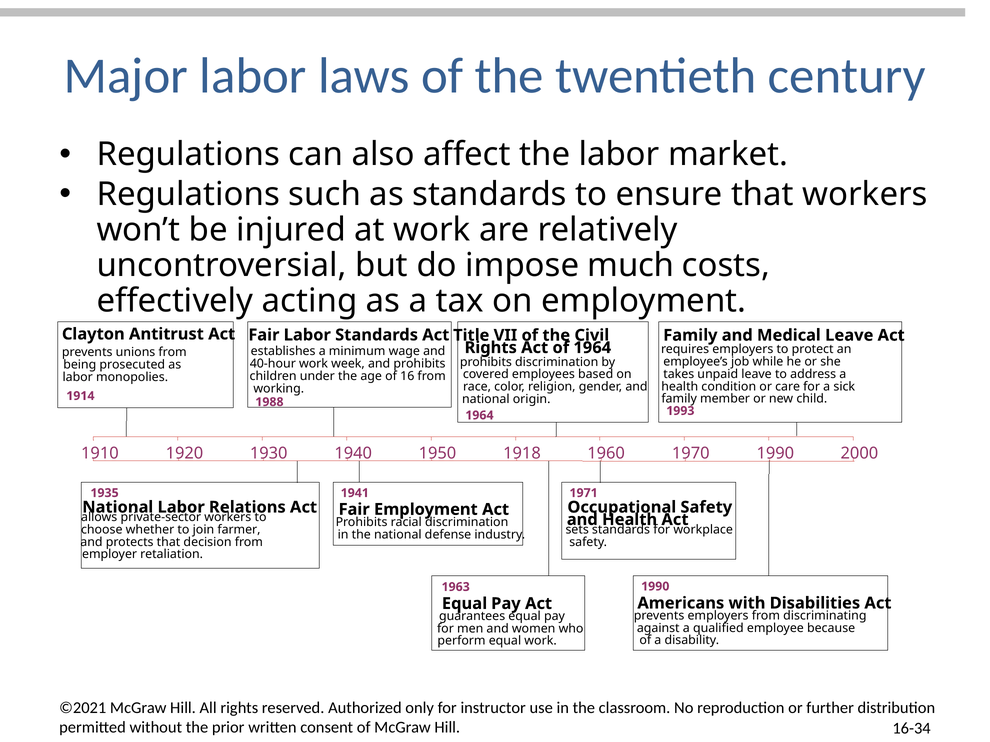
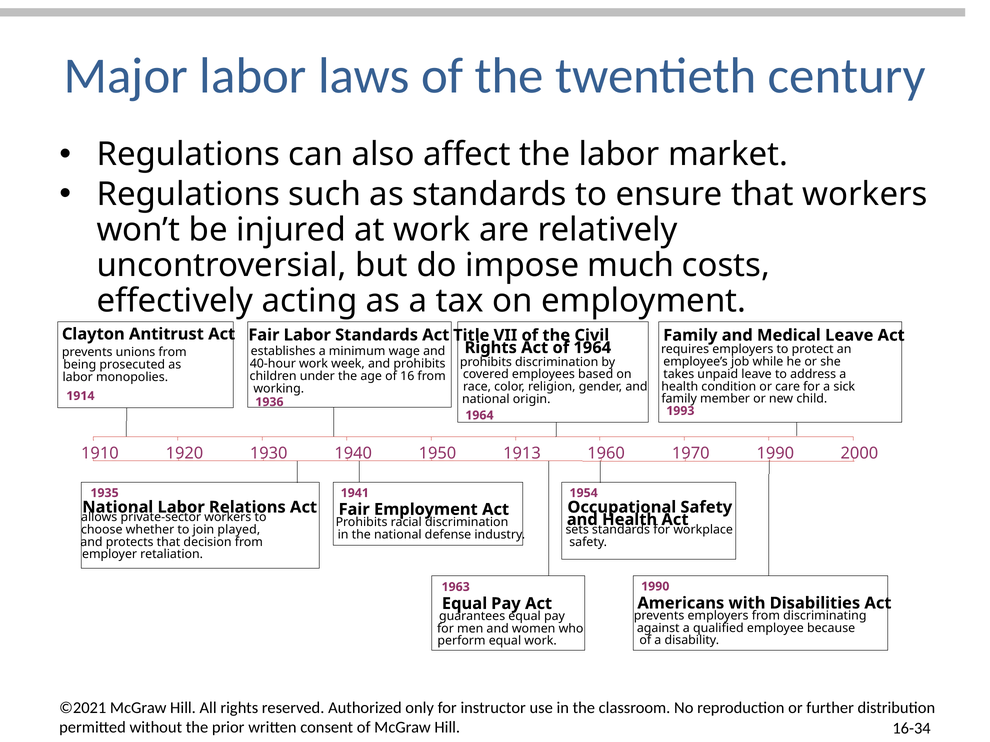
1988: 1988 -> 1936 (269, 402)
1918: 1918 -> 1913 (522, 453)
1971: 1971 -> 1954 (584, 493)
farmer: farmer -> played (239, 530)
